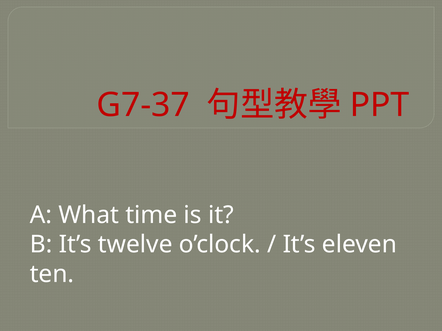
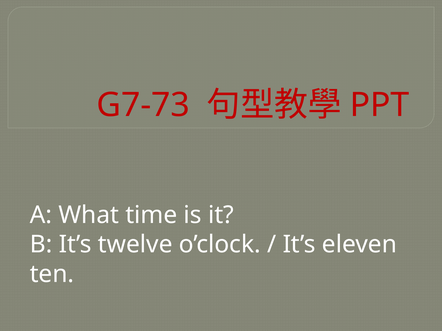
G7-37: G7-37 -> G7-73 (143, 105)
